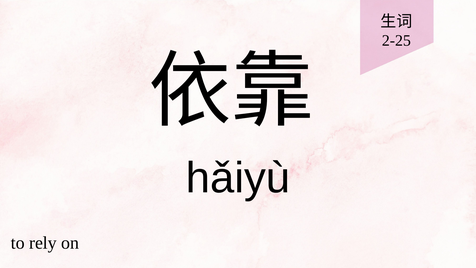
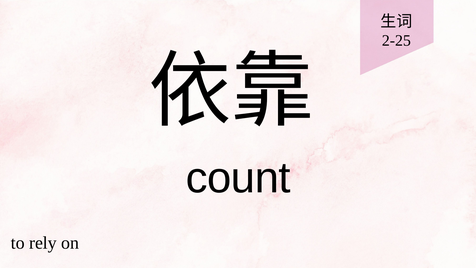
hǎiyù: hǎiyù -> count (238, 178)
